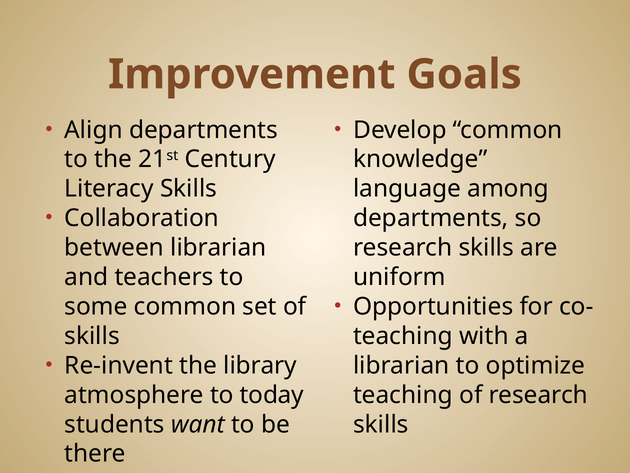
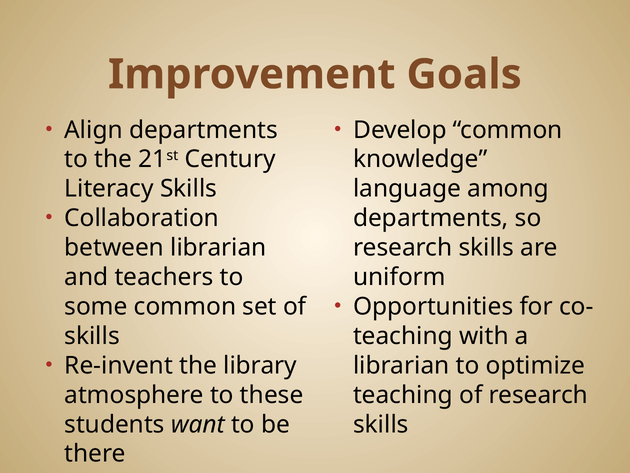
today: today -> these (272, 395)
